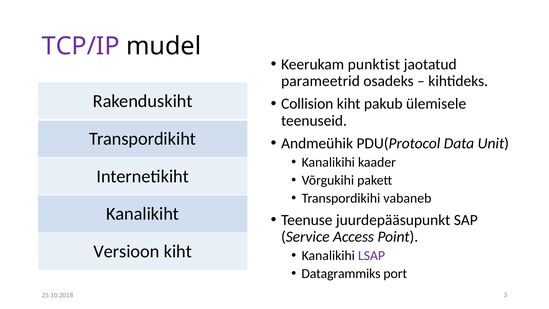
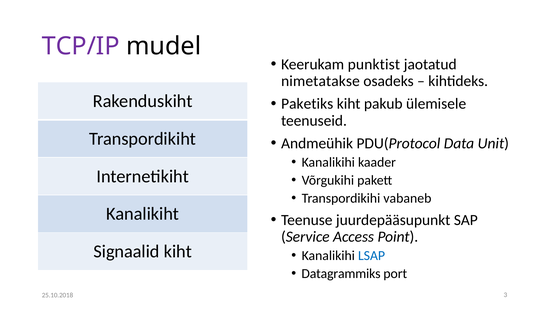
parameetrid: parameetrid -> nimetatakse (320, 81)
Collision: Collision -> Paketiks (307, 104)
Versioon: Versioon -> Signaalid (127, 251)
LSAP colour: purple -> blue (372, 256)
